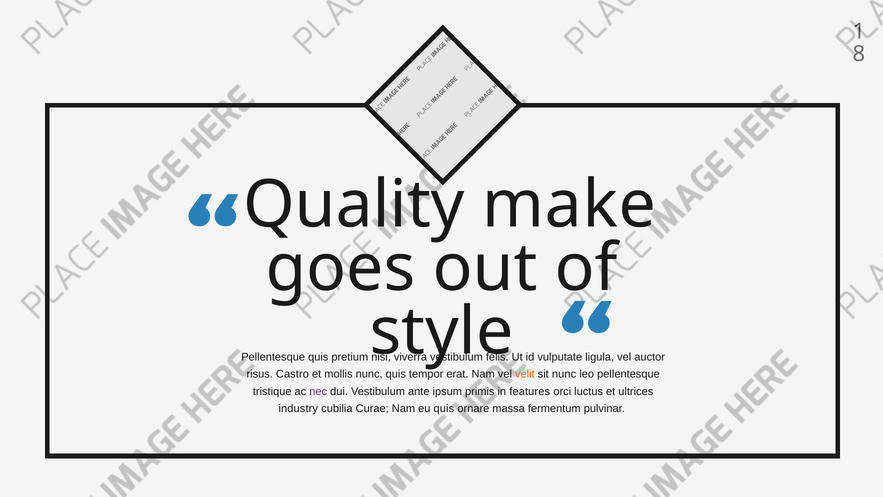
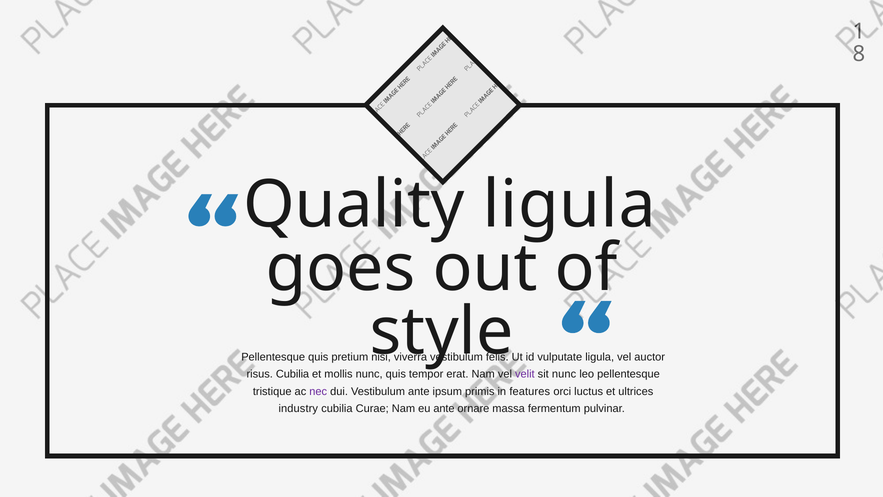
Quality make: make -> ligula (569, 205)
risus Castro: Castro -> Cubilia (293, 374)
velit colour: orange -> purple (525, 374)
eu quis: quis -> ante (444, 408)
